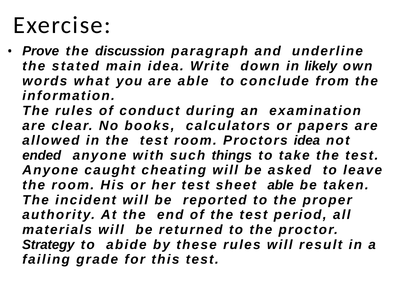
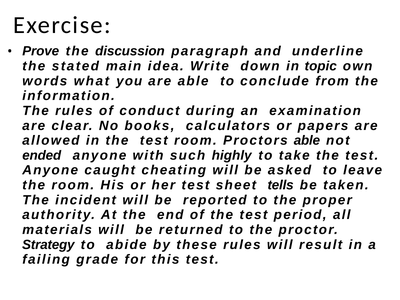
likely: likely -> topic (321, 66)
Proctors idea: idea -> able (307, 140)
things: things -> highly (232, 155)
sheet able: able -> tells (281, 185)
